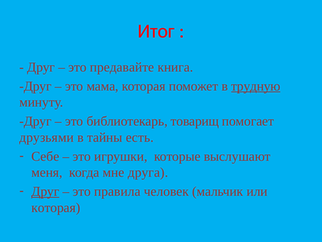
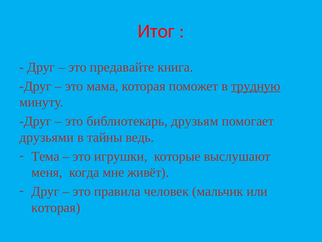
товарищ: товарищ -> друзьям (195, 121)
есть: есть -> ведь (140, 137)
Себе: Себе -> Тема (45, 156)
друга: друга -> живёт (148, 172)
Друг underline: present -> none (45, 191)
